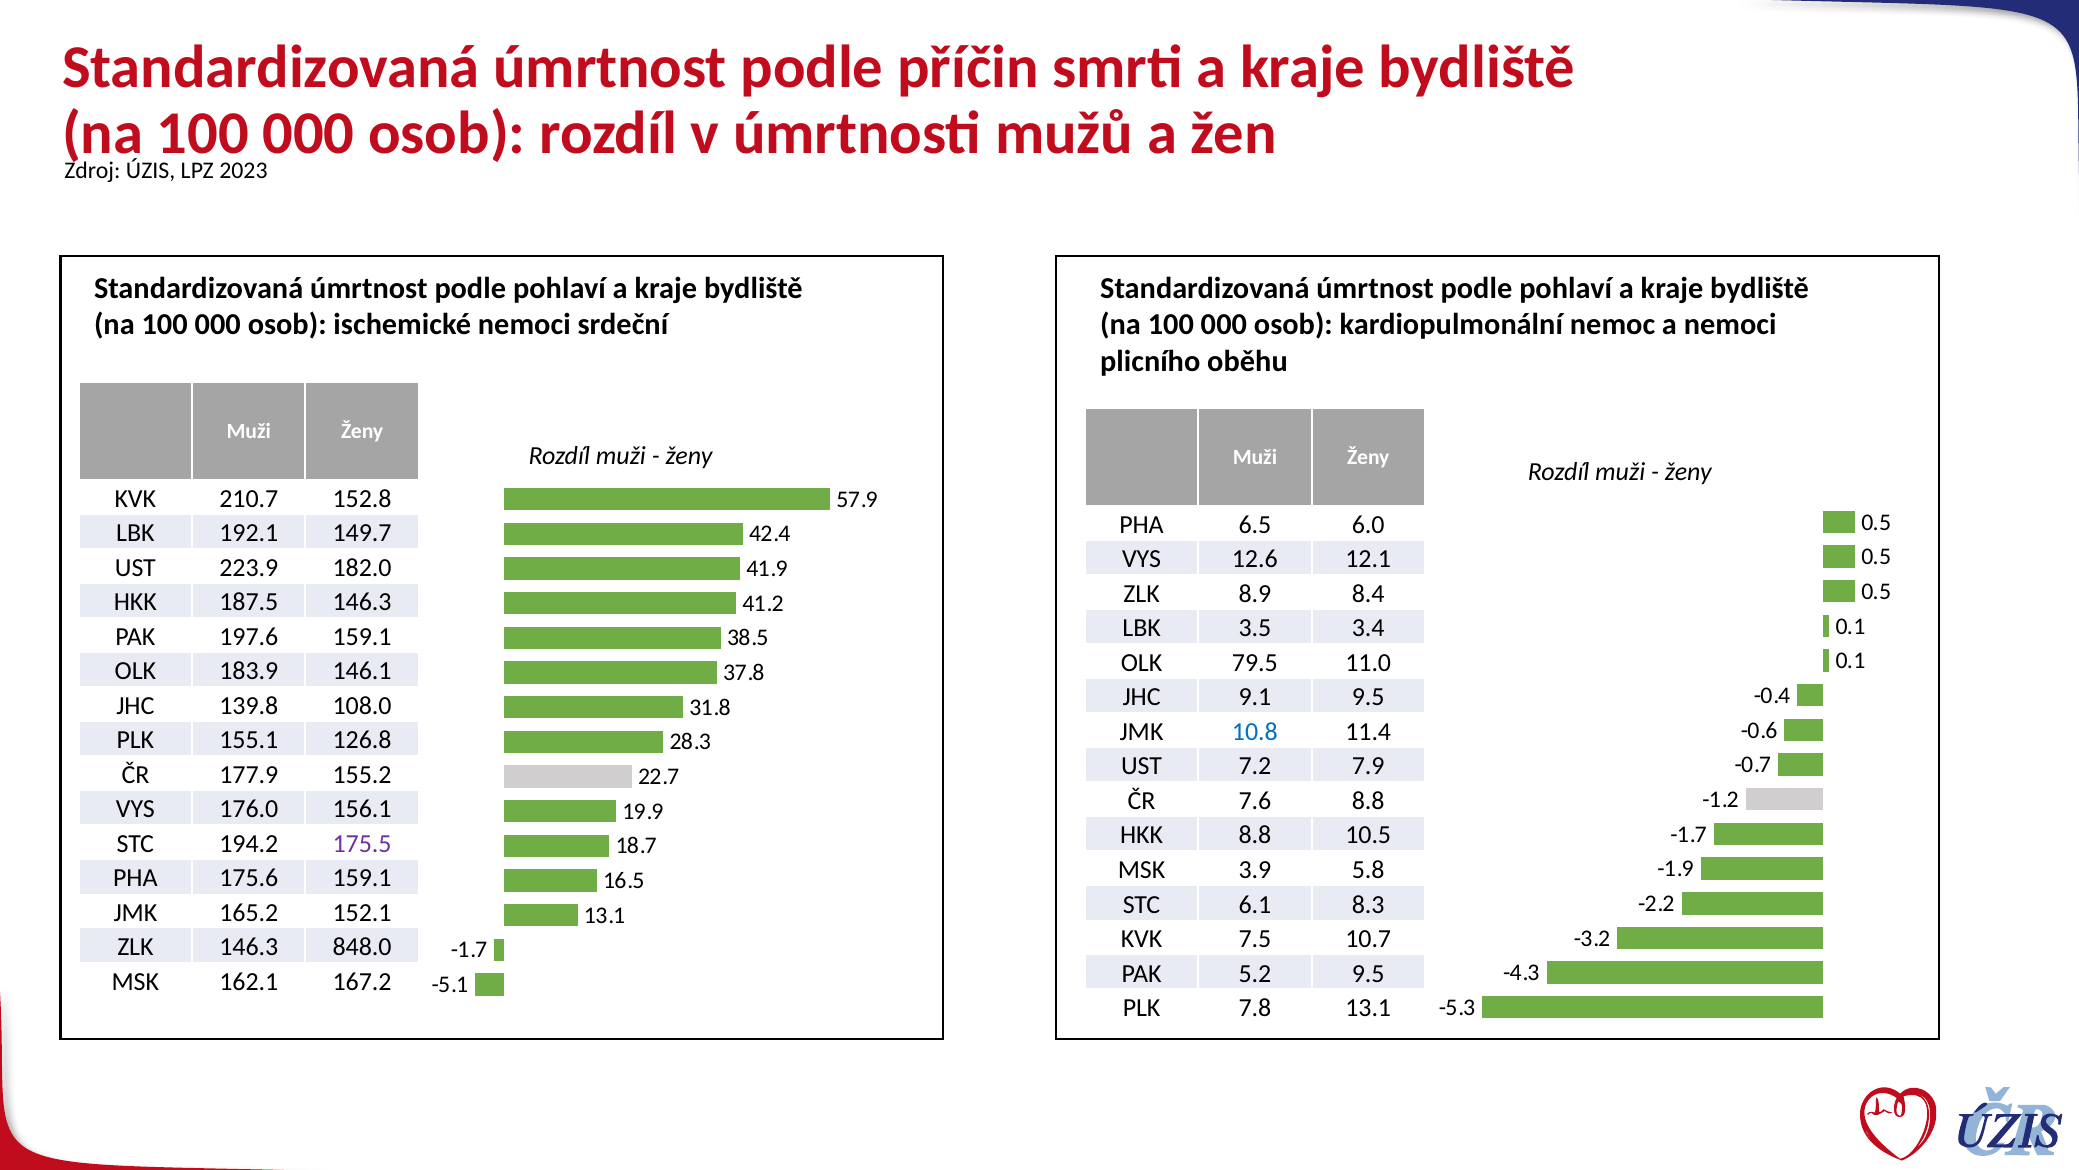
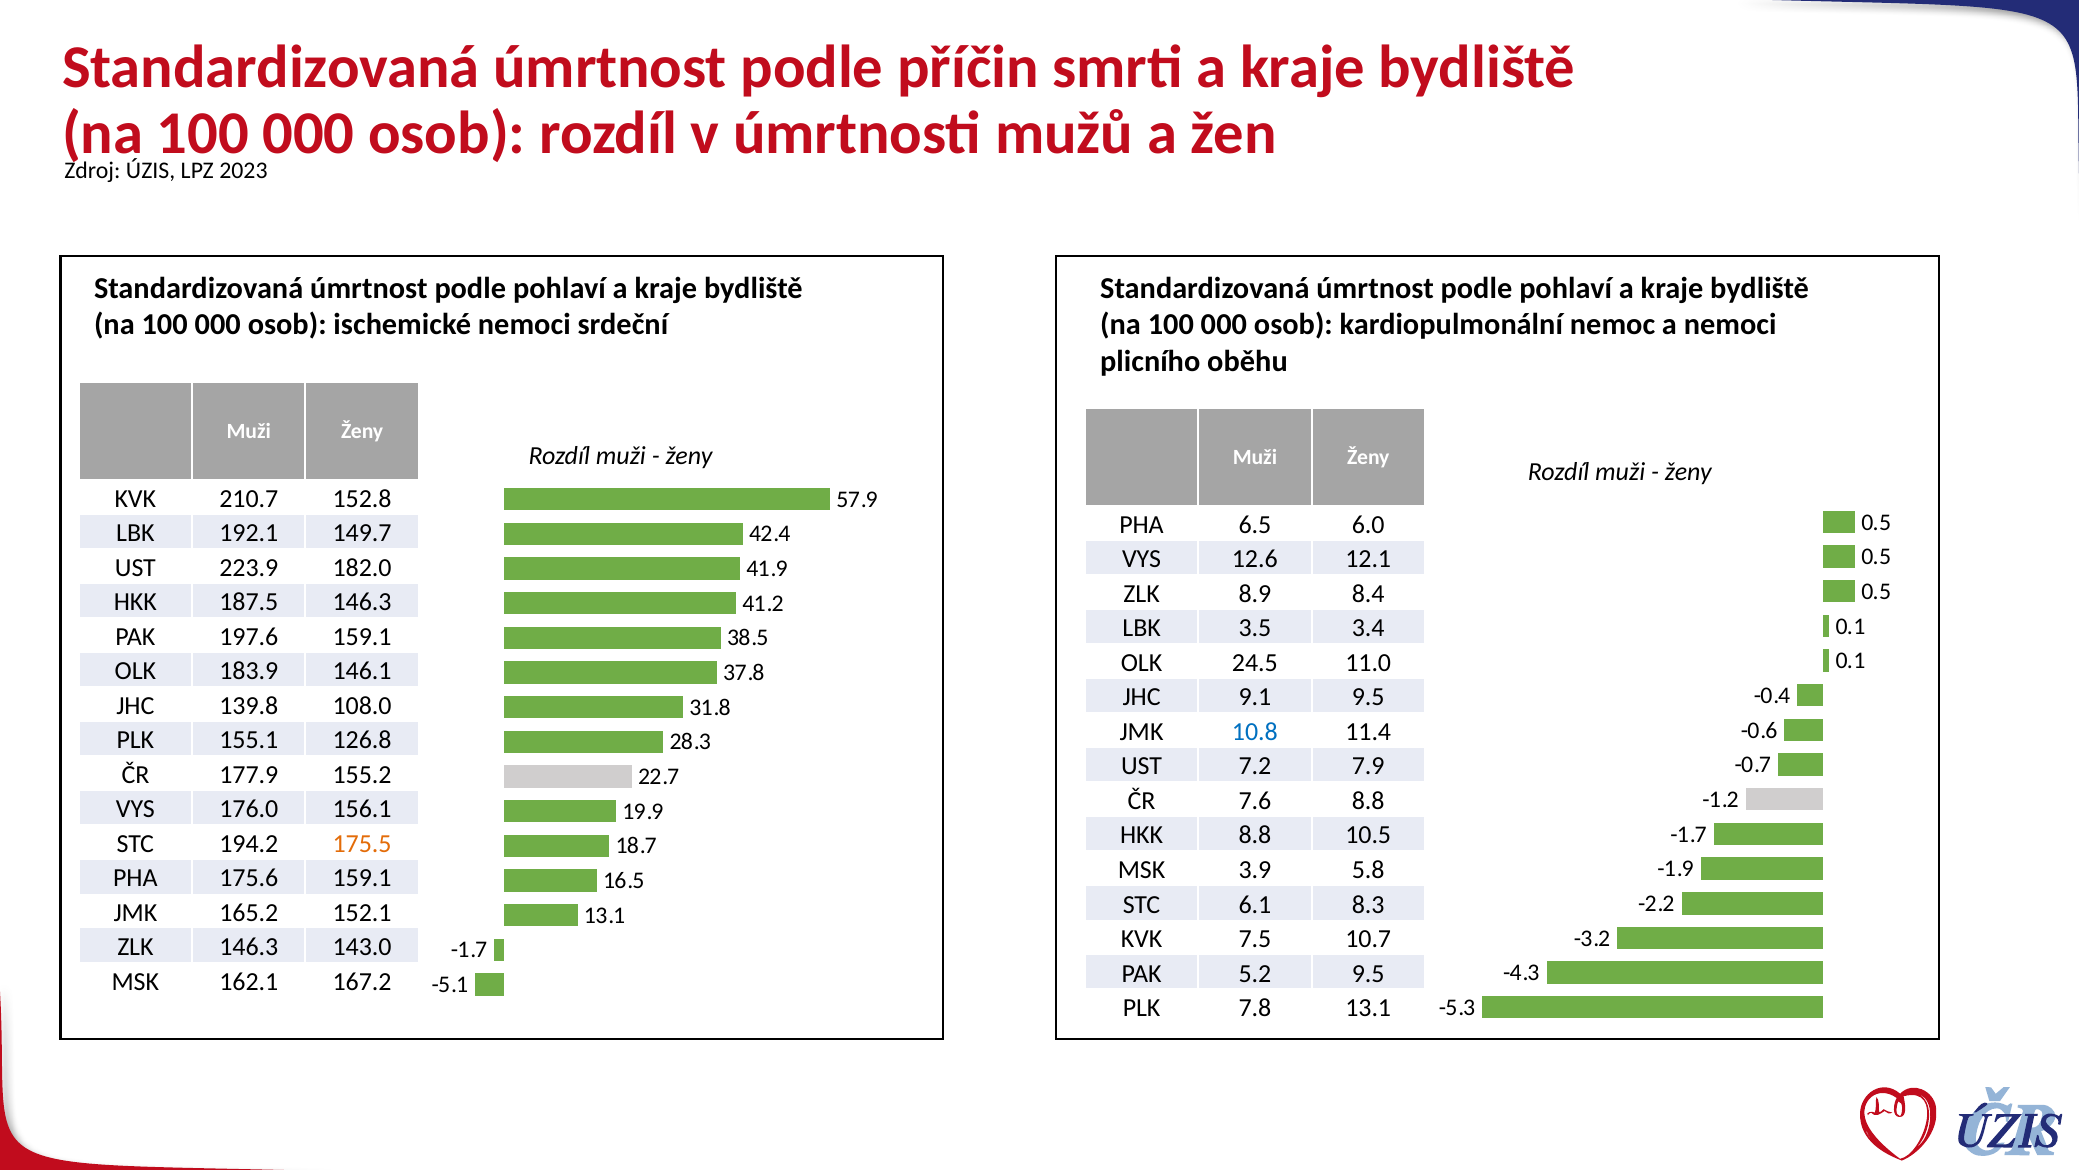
79.5: 79.5 -> 24.5 (1255, 663)
175.5 colour: purple -> orange (362, 843)
848.0: 848.0 -> 143.0 (362, 947)
